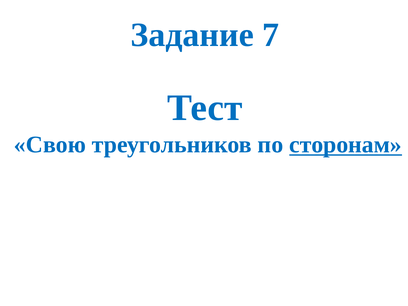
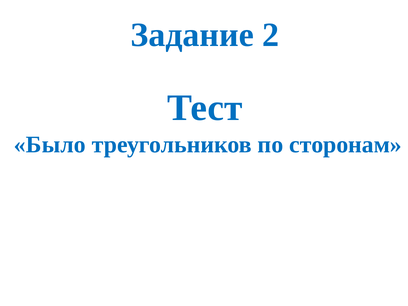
7: 7 -> 2 (271, 35)
Свою: Свою -> Было (50, 145)
сторонам underline: present -> none (346, 145)
